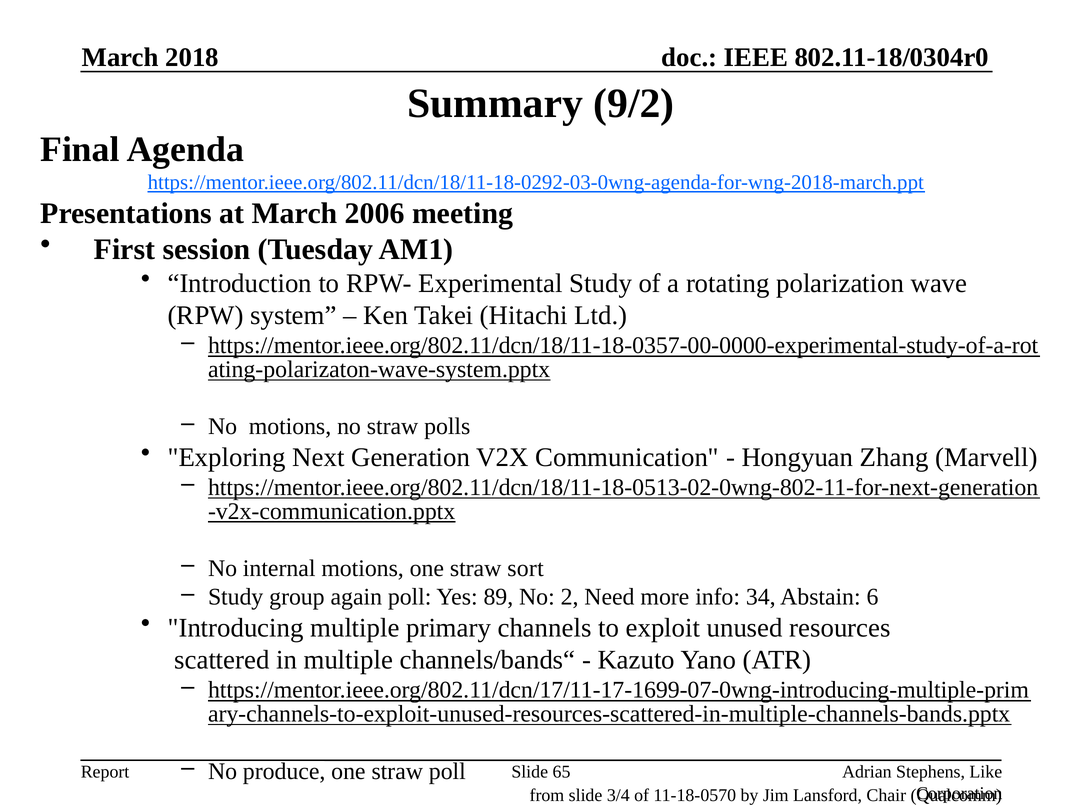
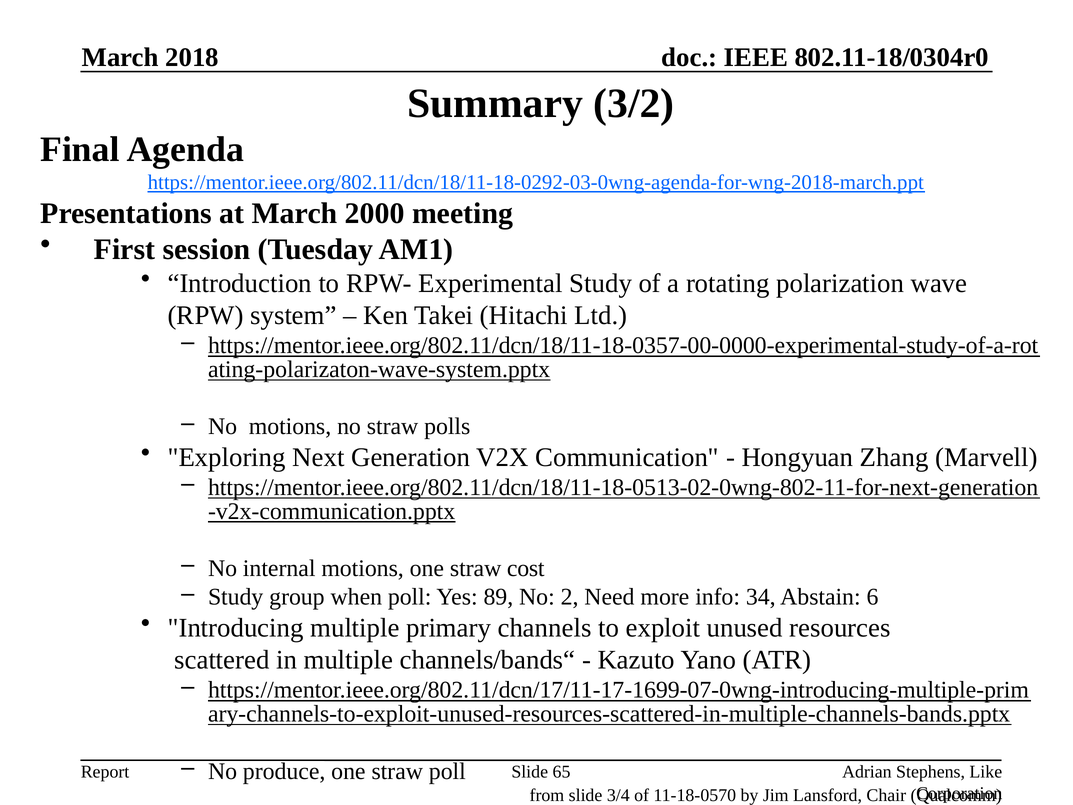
9/2: 9/2 -> 3/2 (634, 103)
2006: 2006 -> 2000 (375, 214)
sort: sort -> cost (526, 568)
again: again -> when (356, 597)
